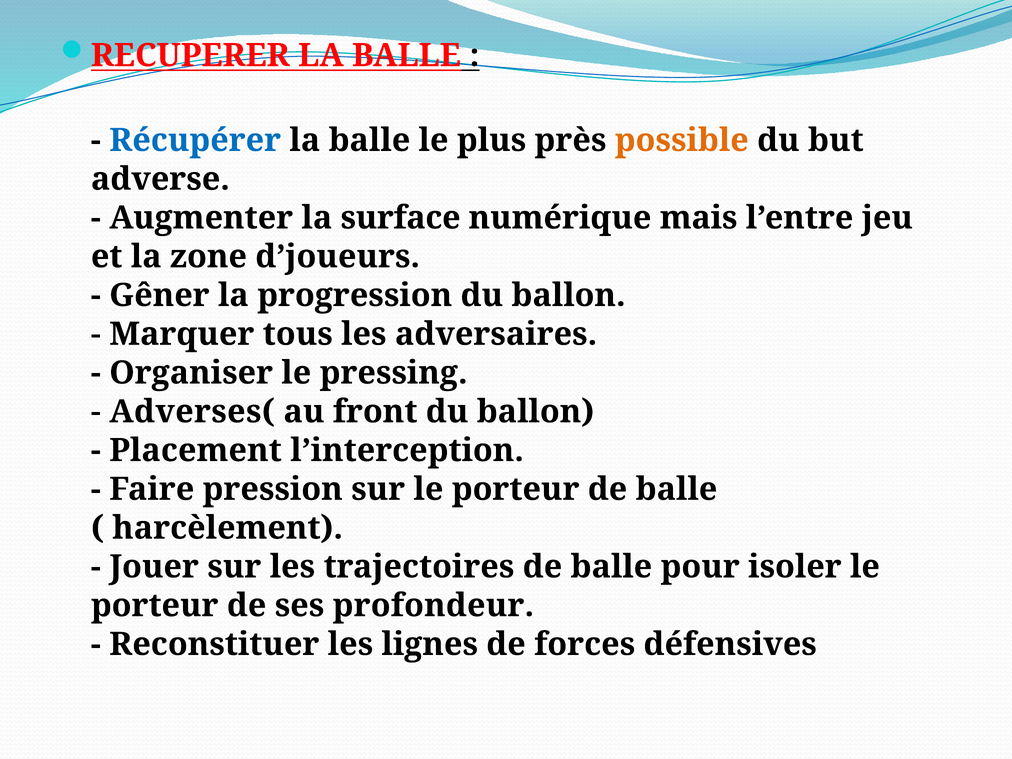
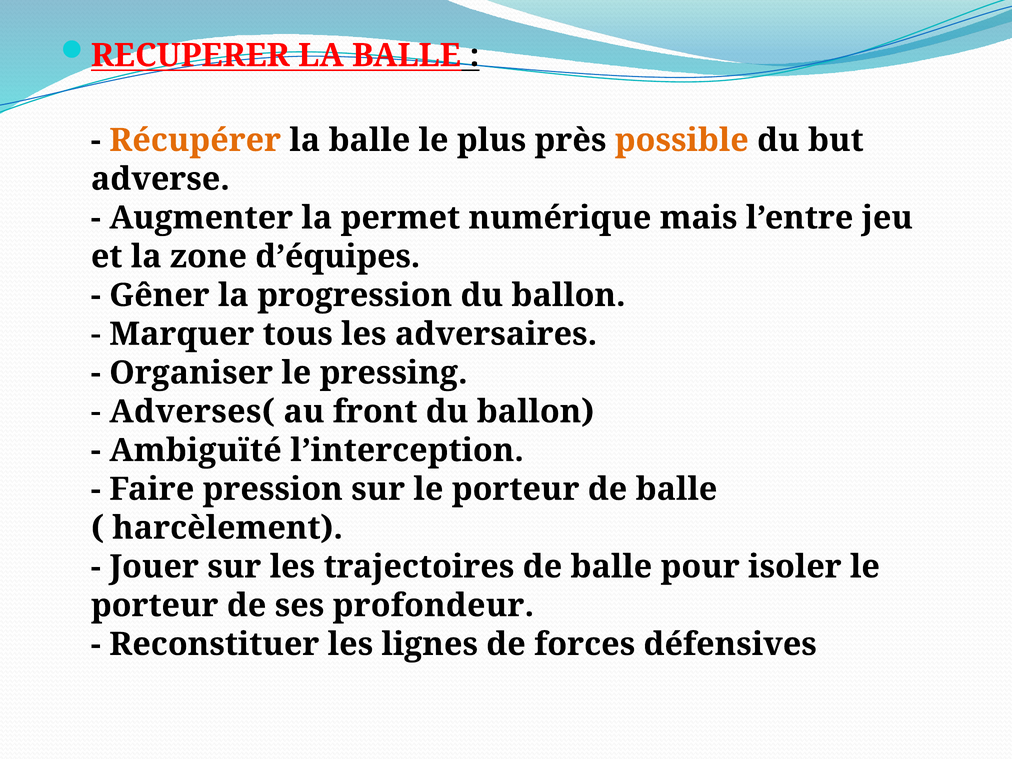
Récupérer colour: blue -> orange (195, 140)
surface: surface -> permet (400, 218)
d’joueurs: d’joueurs -> d’équipes (338, 257)
Placement: Placement -> Ambiguïté (195, 450)
